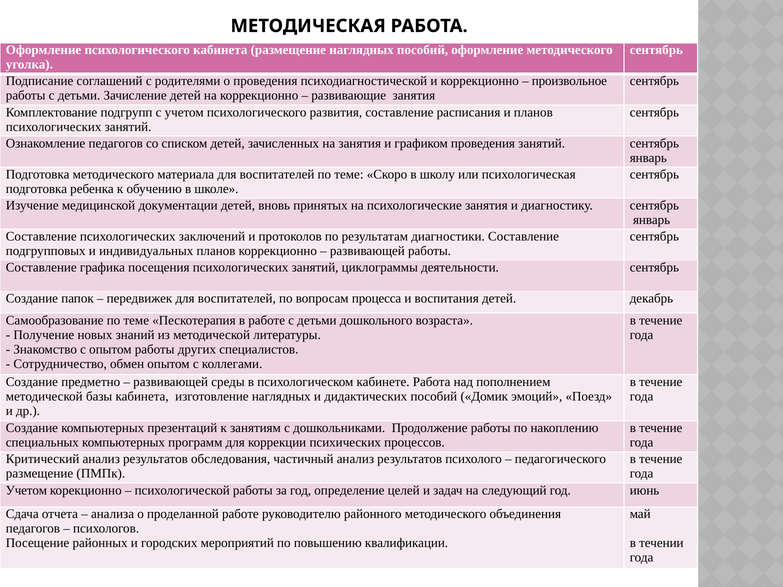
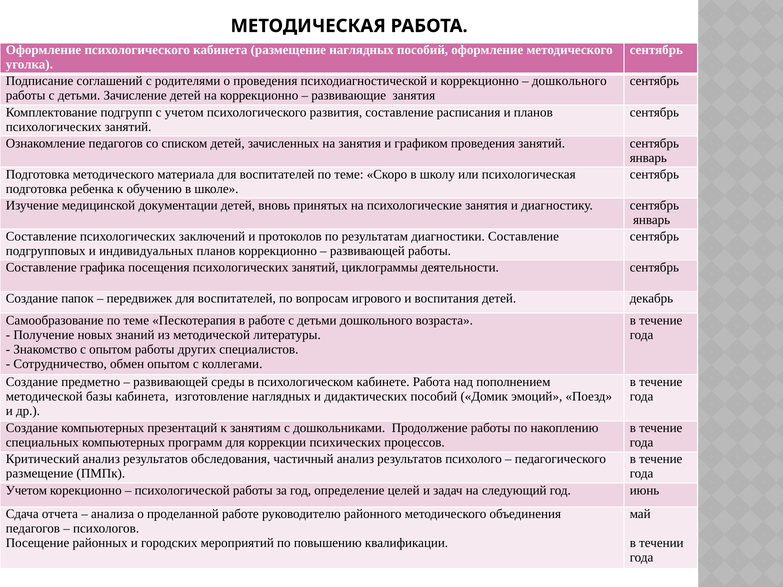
произвольное: произвольное -> дошкольного (569, 81)
процесса: процесса -> игрового (377, 299)
